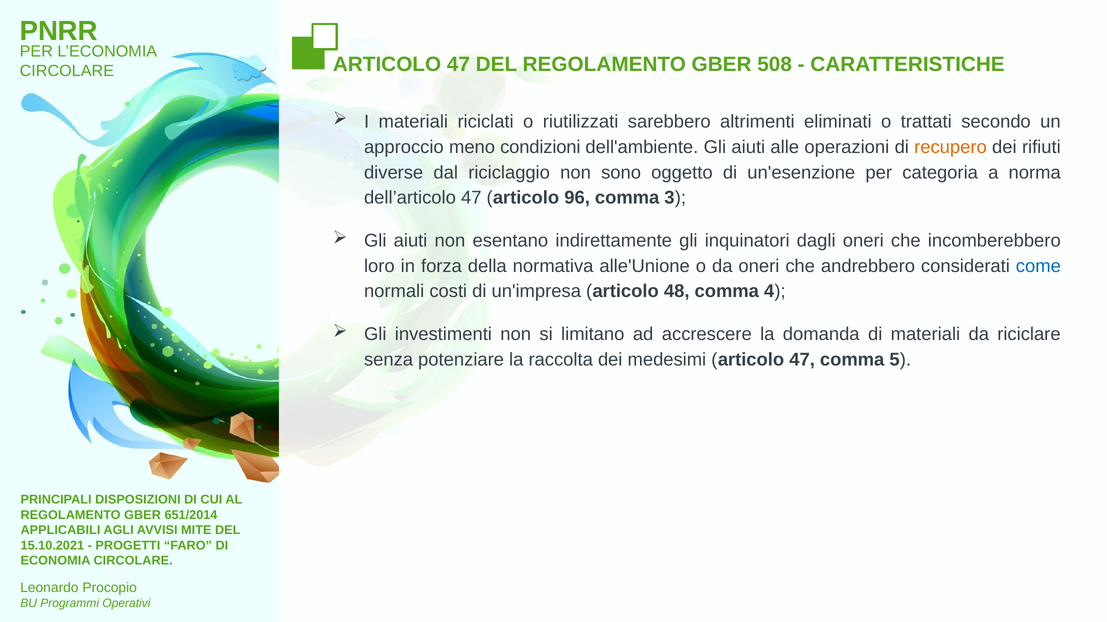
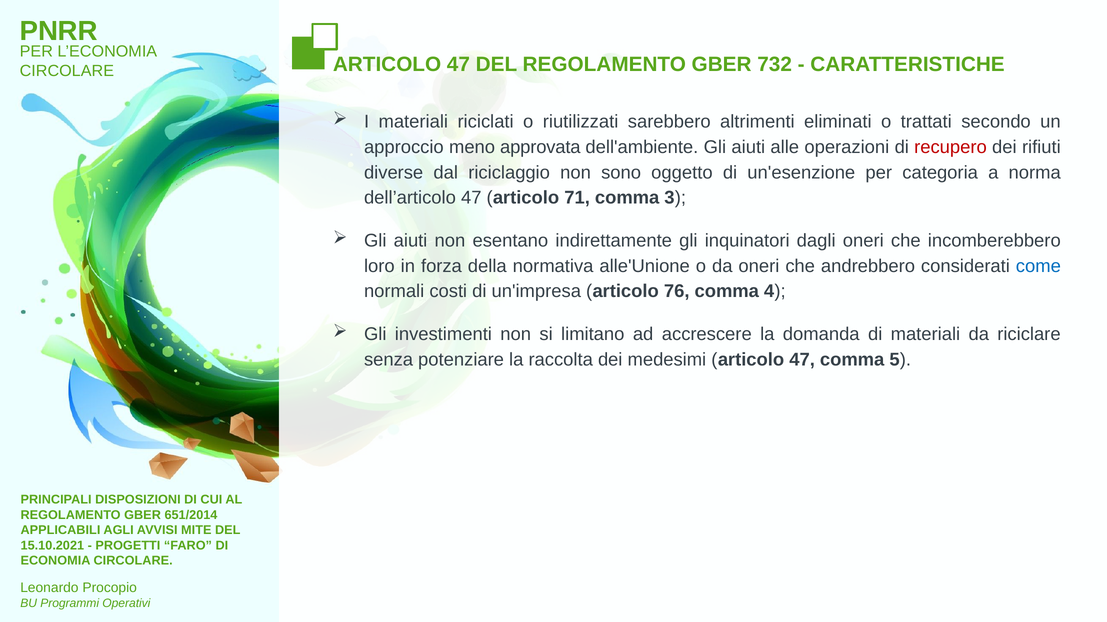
508: 508 -> 732 (775, 65)
condizioni: condizioni -> approvata (540, 147)
recupero colour: orange -> red (951, 147)
96: 96 -> 71 (577, 198)
48: 48 -> 76 (677, 292)
